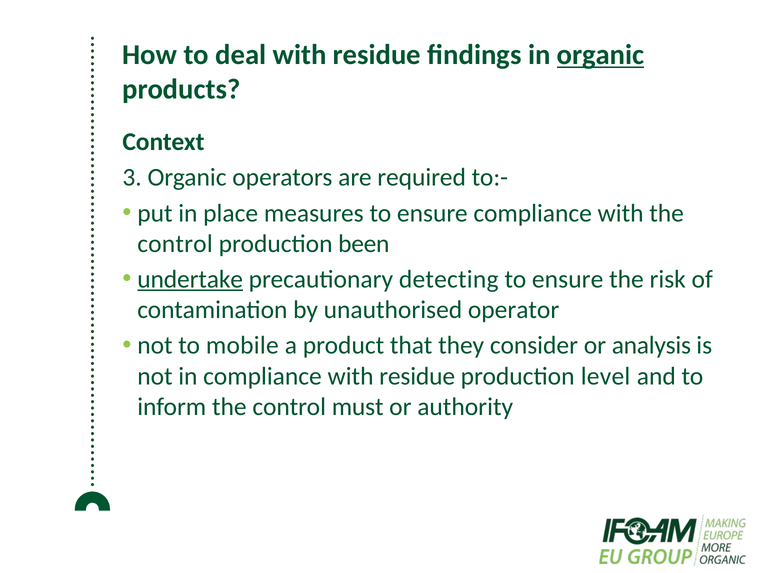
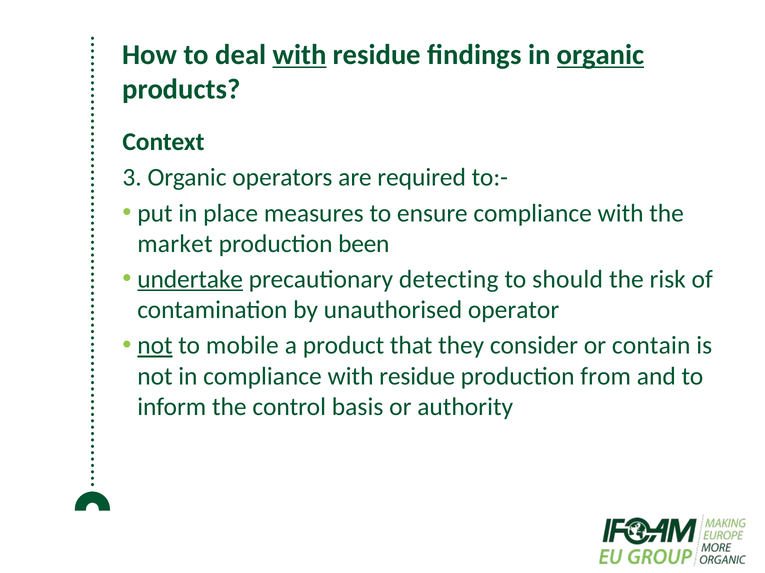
with underline: none -> present (300, 55)
control: control -> market (175, 244)
ensure: ensure -> should (568, 280)
not underline: none -> present (155, 346)
analysis: analysis -> contain (651, 346)
level: level -> from (606, 377)
must: must -> basis (358, 407)
